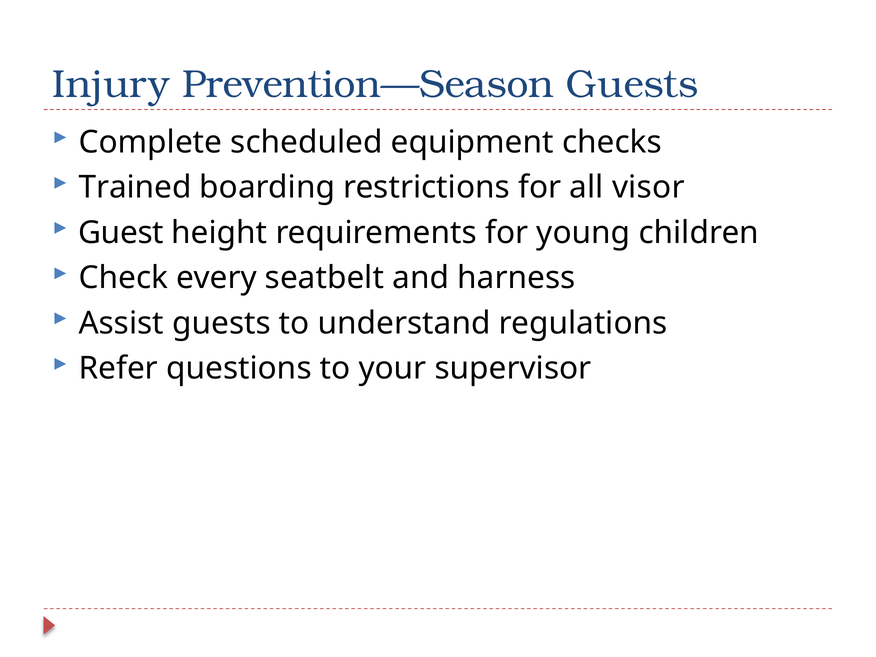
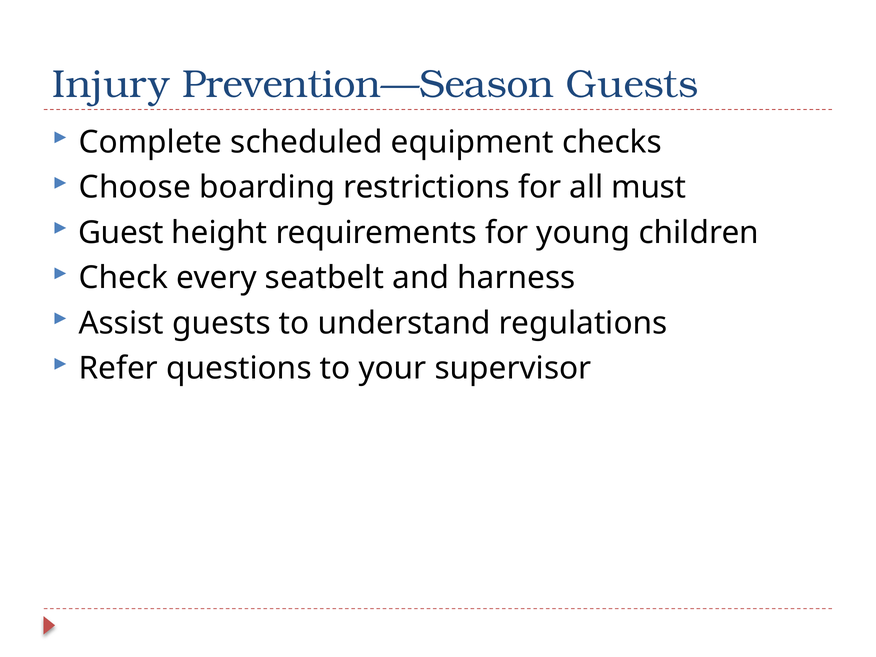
Trained: Trained -> Choose (135, 188)
visor: visor -> must (649, 188)
